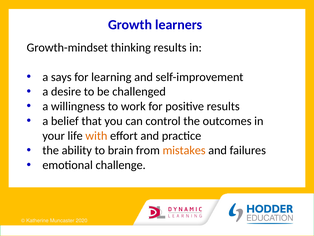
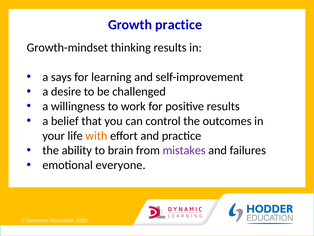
Growth learners: learners -> practice (179, 25)
mistakes colour: orange -> purple (184, 150)
challenge: challenge -> everyone (121, 165)
